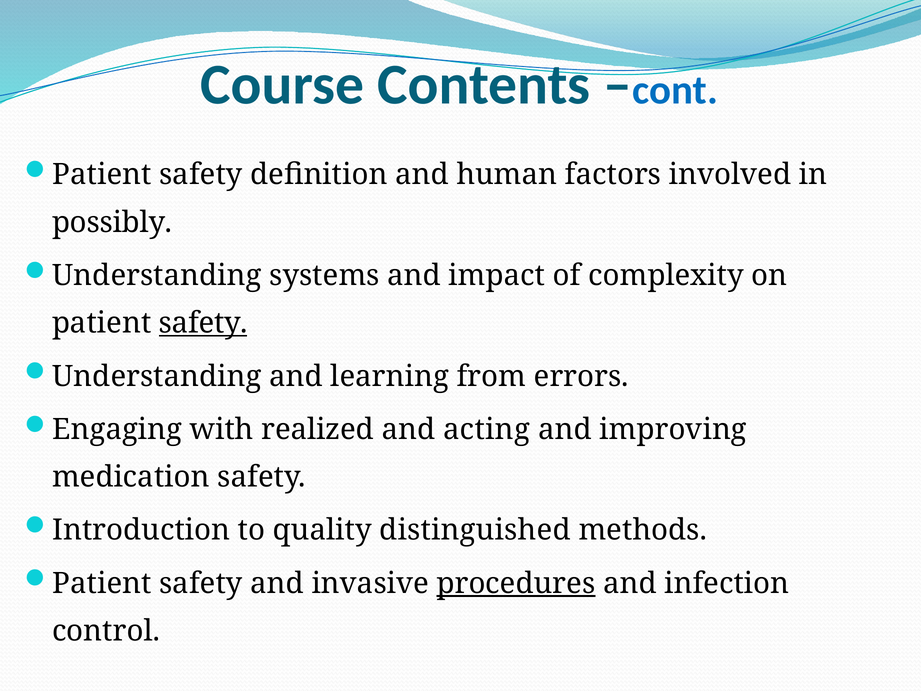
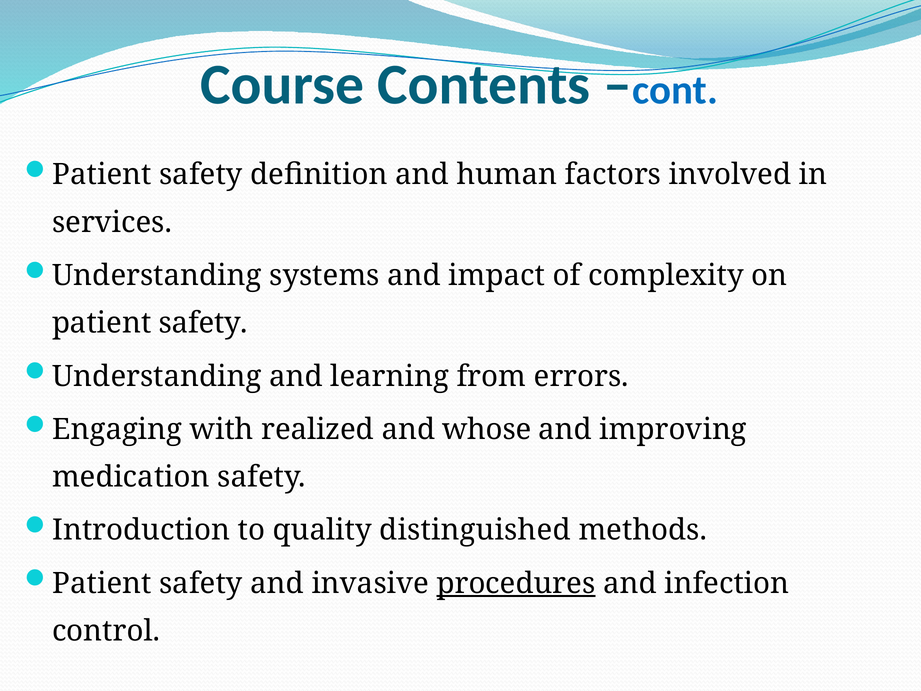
possibly: possibly -> services (112, 222)
safety underline: present -> none (203, 323)
acting: acting -> whose (487, 429)
